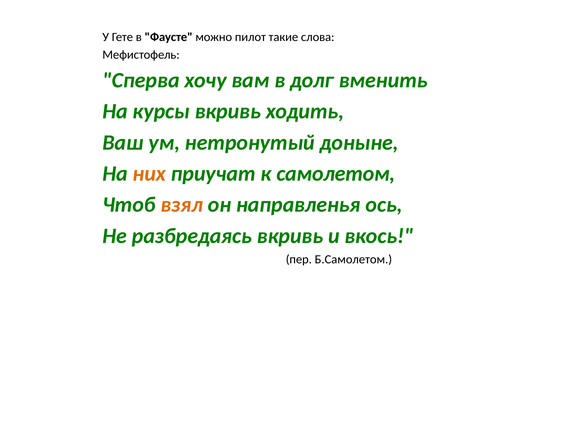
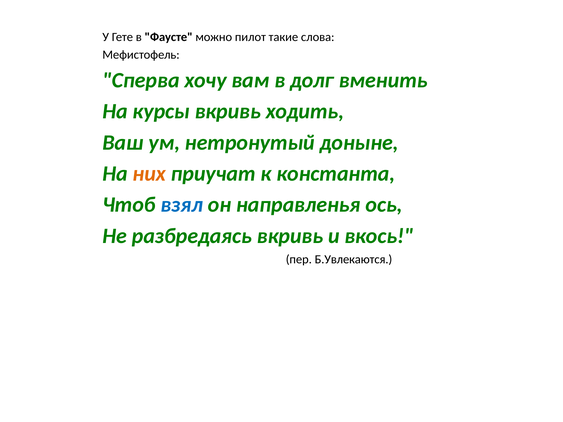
самолетом: самолетом -> константа (336, 174)
взял colour: orange -> blue (182, 205)
Б.Самолетом: Б.Самолетом -> Б.Увлекаются (353, 259)
